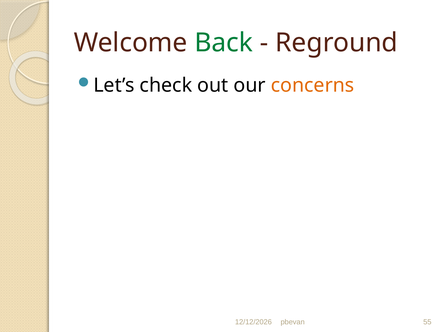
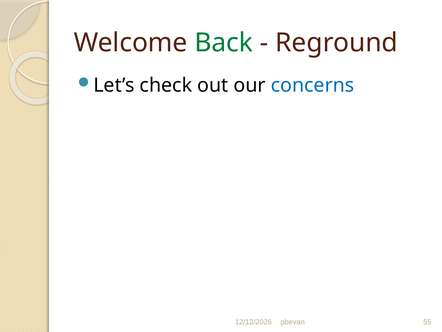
concerns colour: orange -> blue (313, 85)
